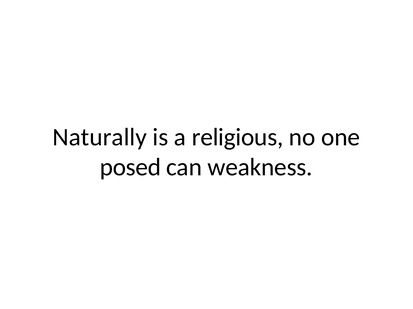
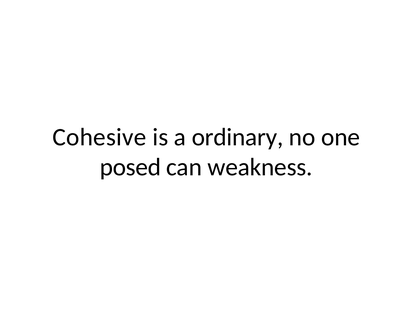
Naturally: Naturally -> Cohesive (99, 137)
religious: religious -> ordinary (238, 137)
